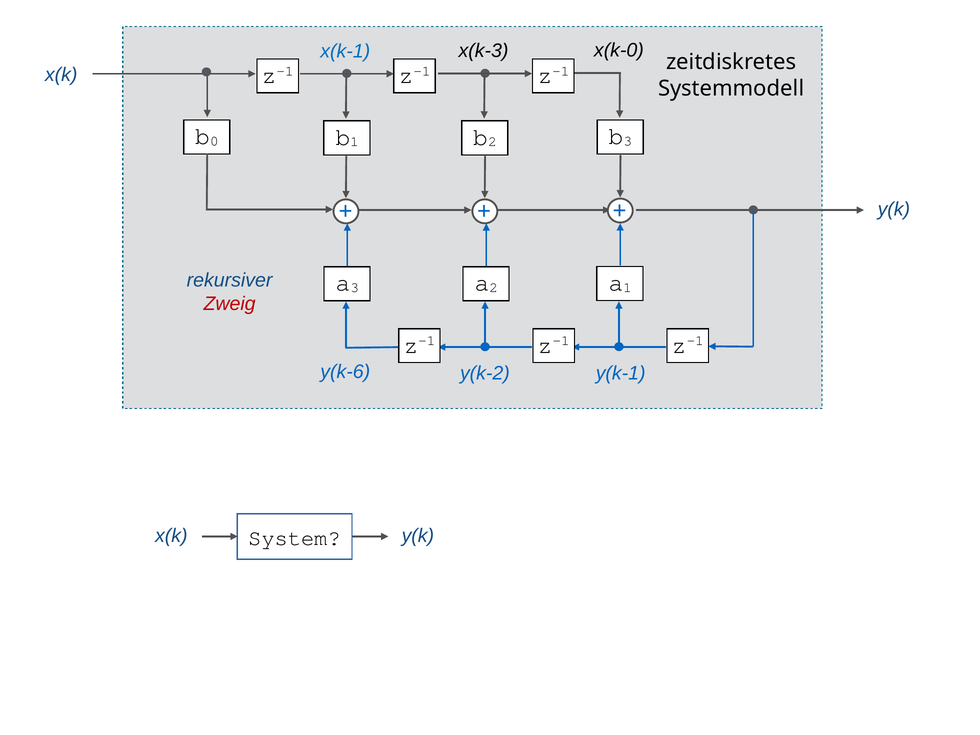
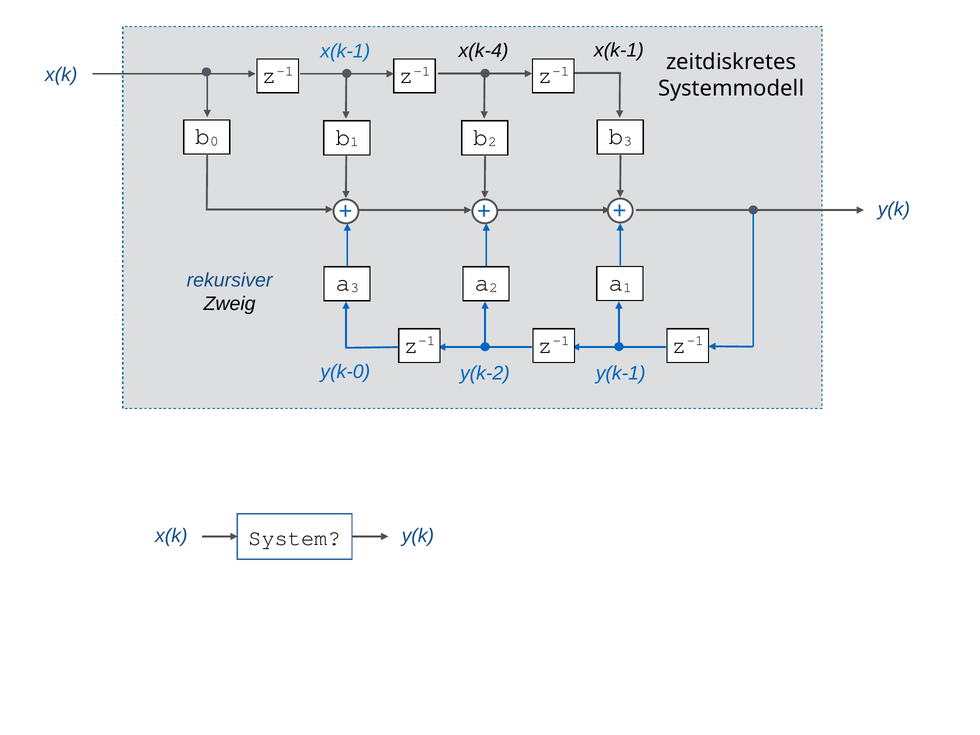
x(k-0: x(k-0 -> x(k-1 (619, 50)
x(k-3: x(k-3 -> x(k-4 (484, 51)
Zweig colour: red -> black (230, 304)
y(k-6: y(k-6 -> y(k-0 (345, 372)
